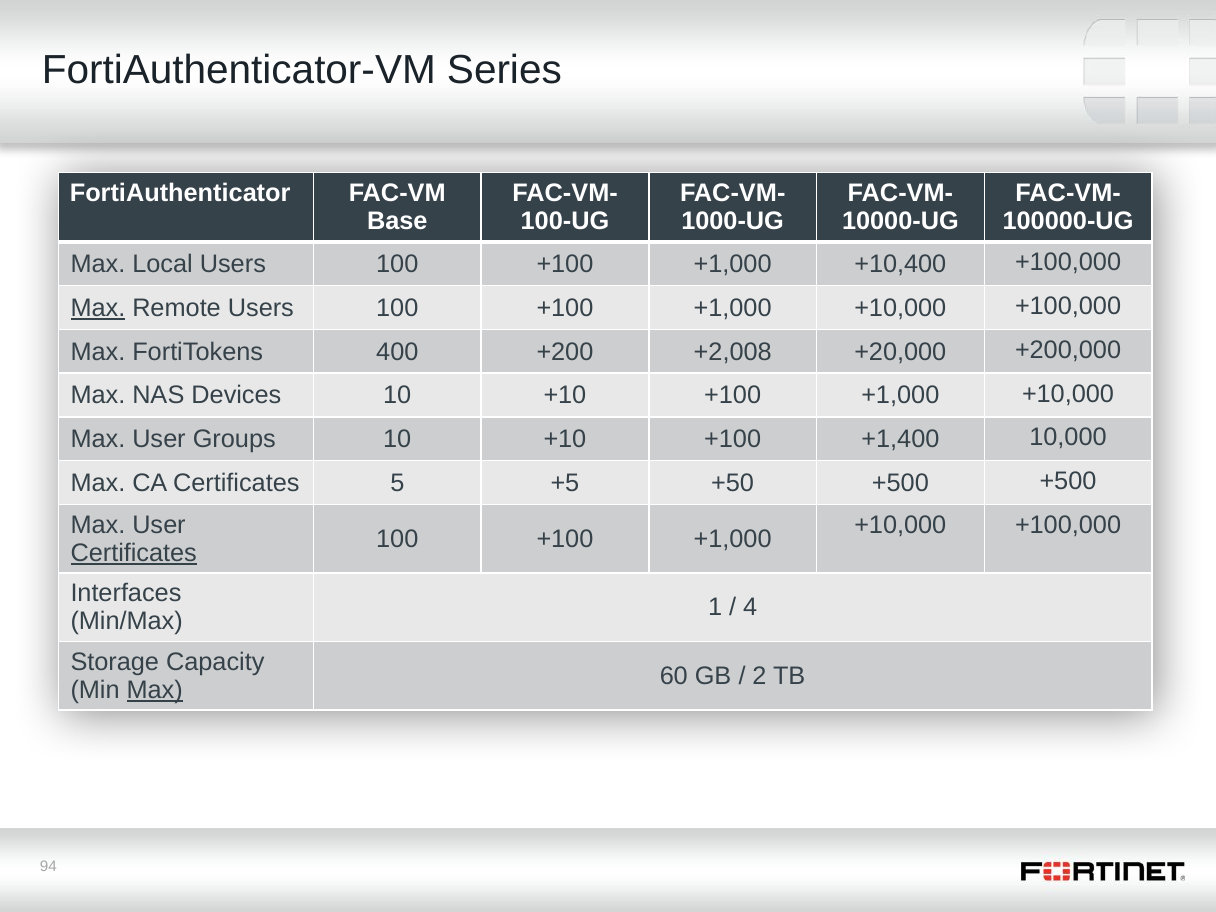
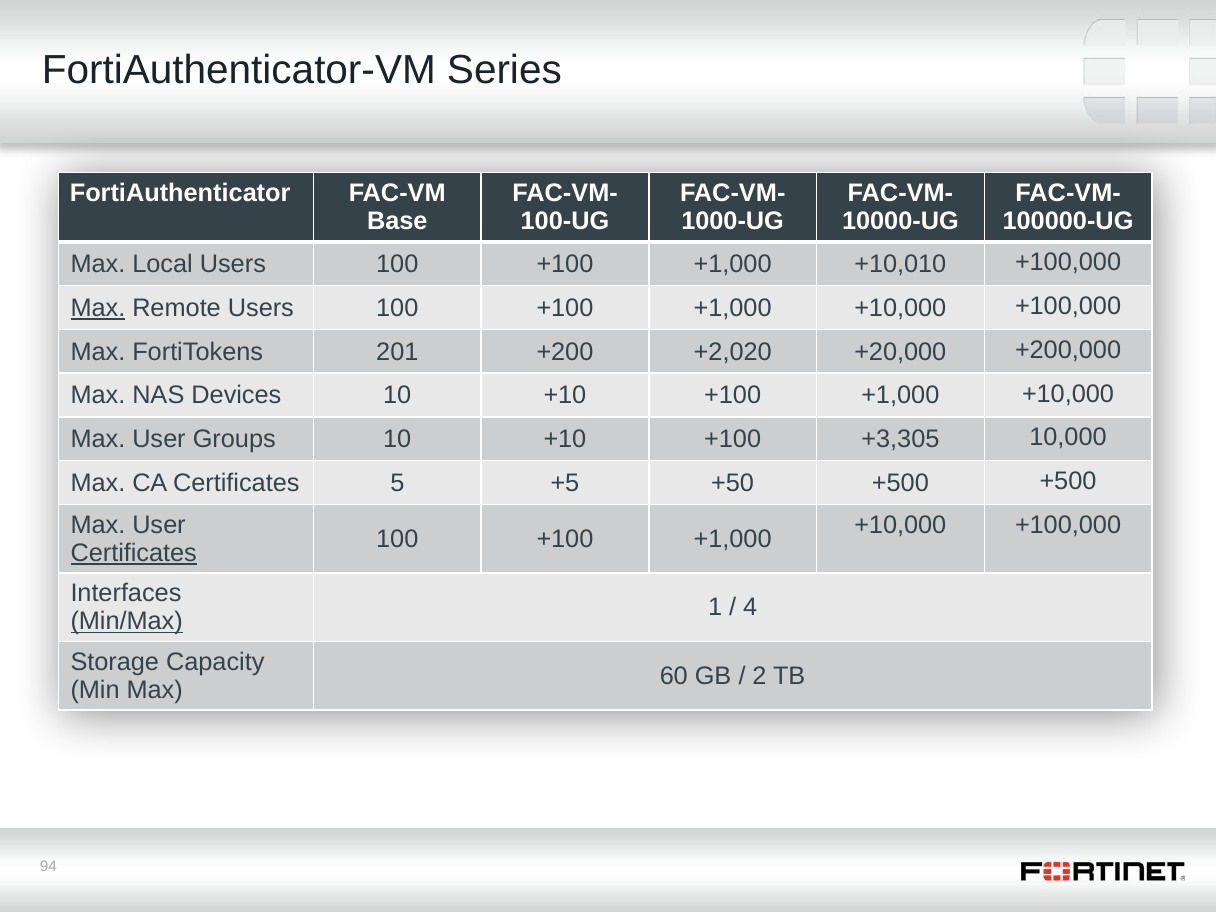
+10,400: +10,400 -> +10,010 (900, 264)
400: 400 -> 201 (397, 352)
+2,008: +2,008 -> +2,020 (733, 352)
+1,400: +1,400 -> +3,305 (900, 439)
Min/Max underline: none -> present (127, 622)
Max underline: present -> none (155, 690)
